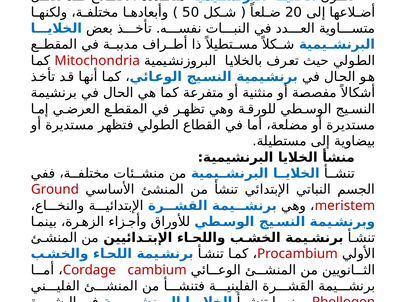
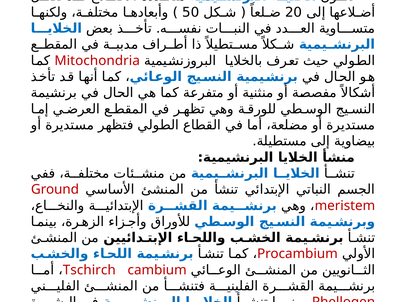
Cordage: Cordage -> Tschirch (89, 270)
